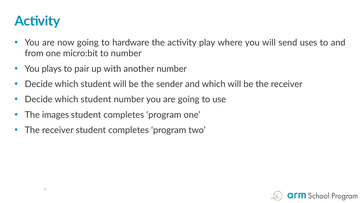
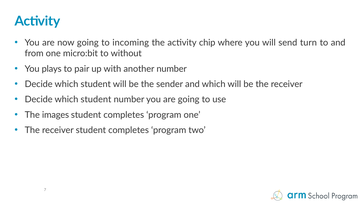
hardware: hardware -> incoming (131, 43)
play: play -> chip (207, 43)
uses: uses -> turn (308, 43)
to number: number -> without (126, 54)
